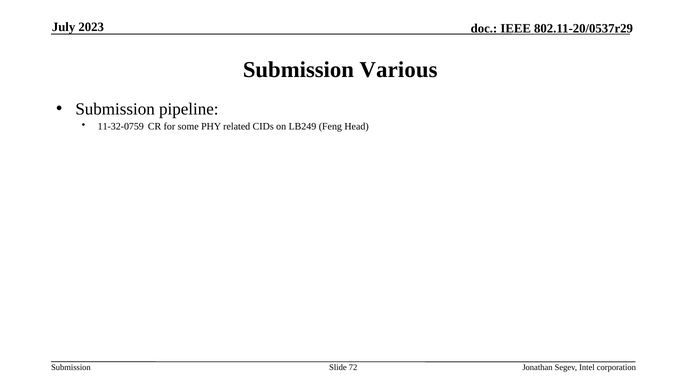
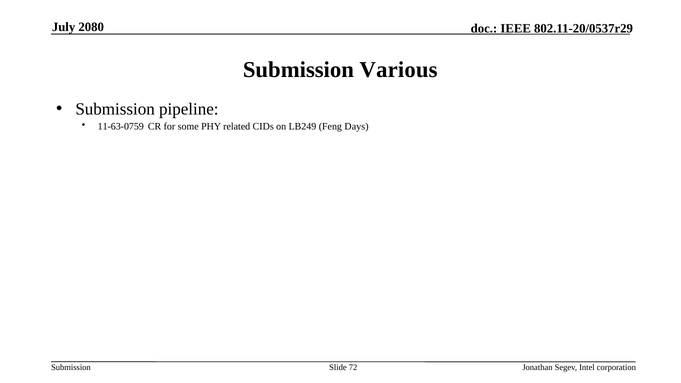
2023: 2023 -> 2080 (91, 27)
11-32-0759: 11-32-0759 -> 11-63-0759 (121, 127)
Head: Head -> Days (357, 127)
